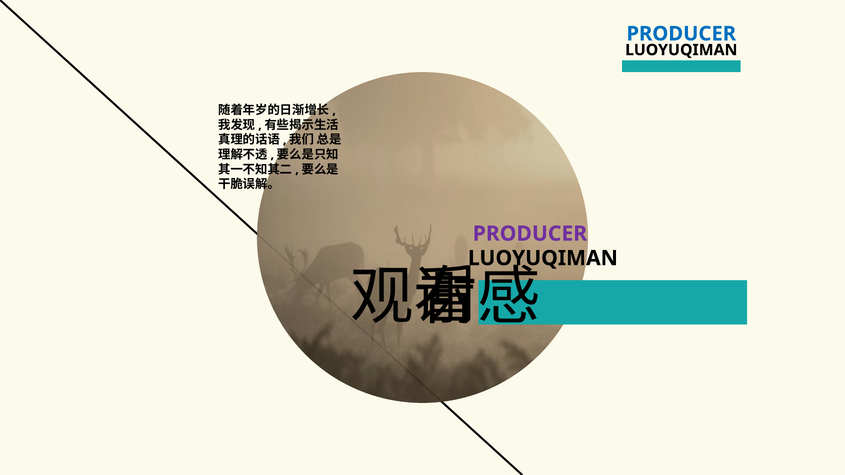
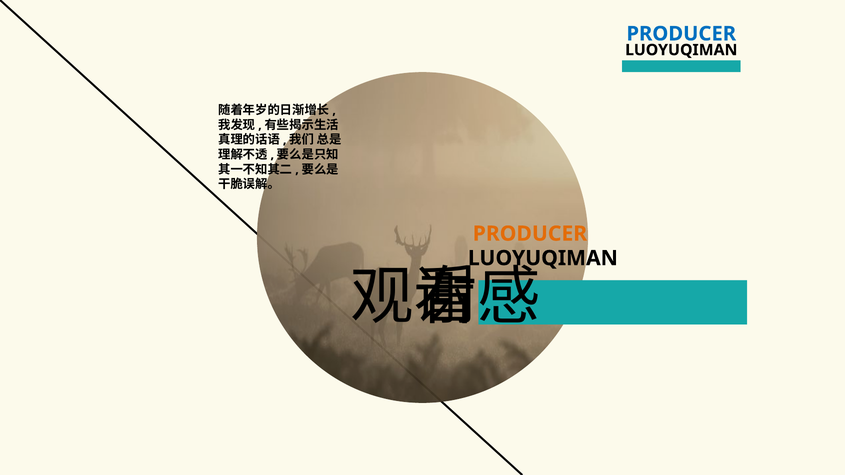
PRODUCER colour: purple -> orange (530, 234)
